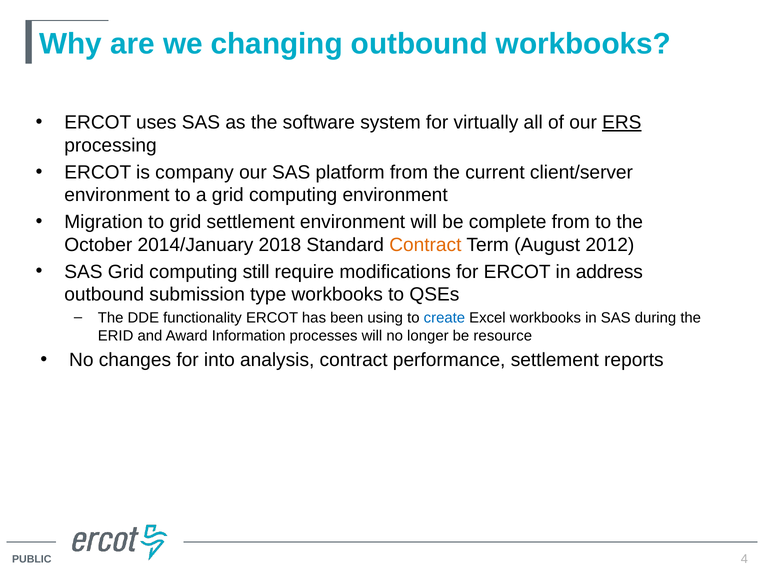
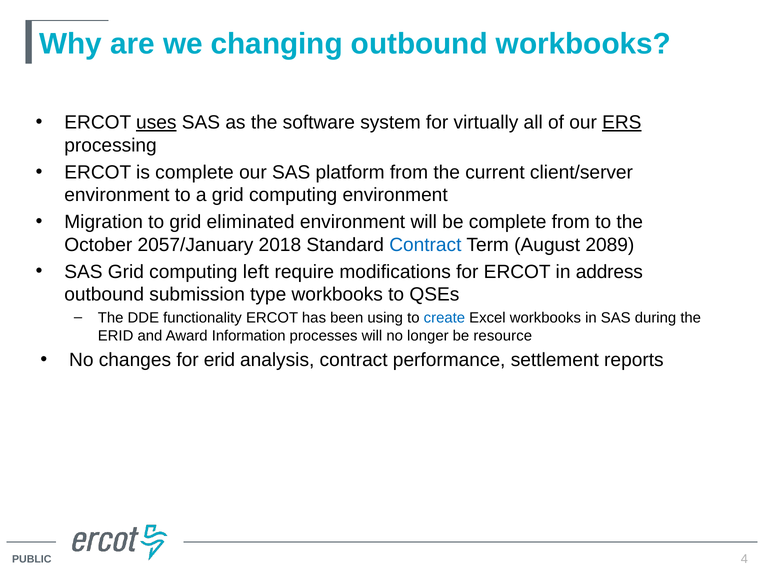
uses underline: none -> present (156, 122)
is company: company -> complete (194, 172)
grid settlement: settlement -> eliminated (251, 222)
2014/January: 2014/January -> 2057/January (195, 245)
Contract colour: orange -> blue (425, 245)
2012: 2012 -> 2089 (610, 245)
still: still -> left (256, 272)
for into: into -> erid (219, 360)
